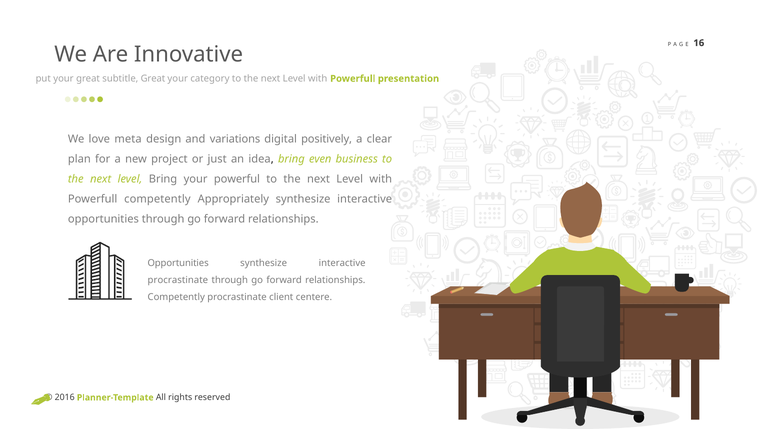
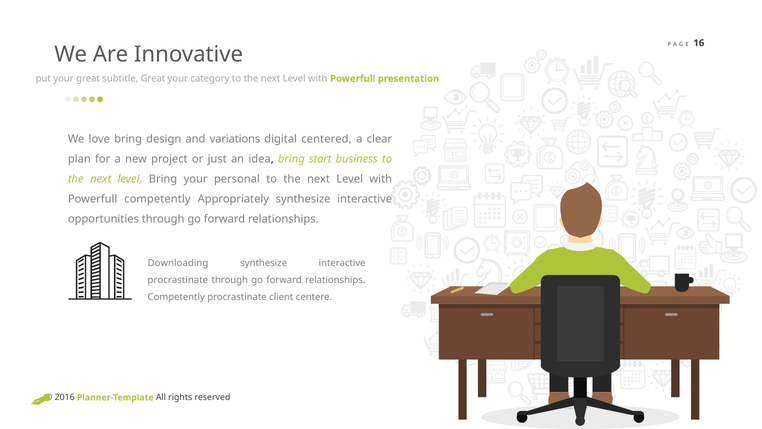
love meta: meta -> bring (128, 139)
positively: positively -> centered (327, 139)
even: even -> start (320, 159)
powerful: powerful -> personal (237, 179)
Opportunities: Opportunities -> Downloading (178, 263)
